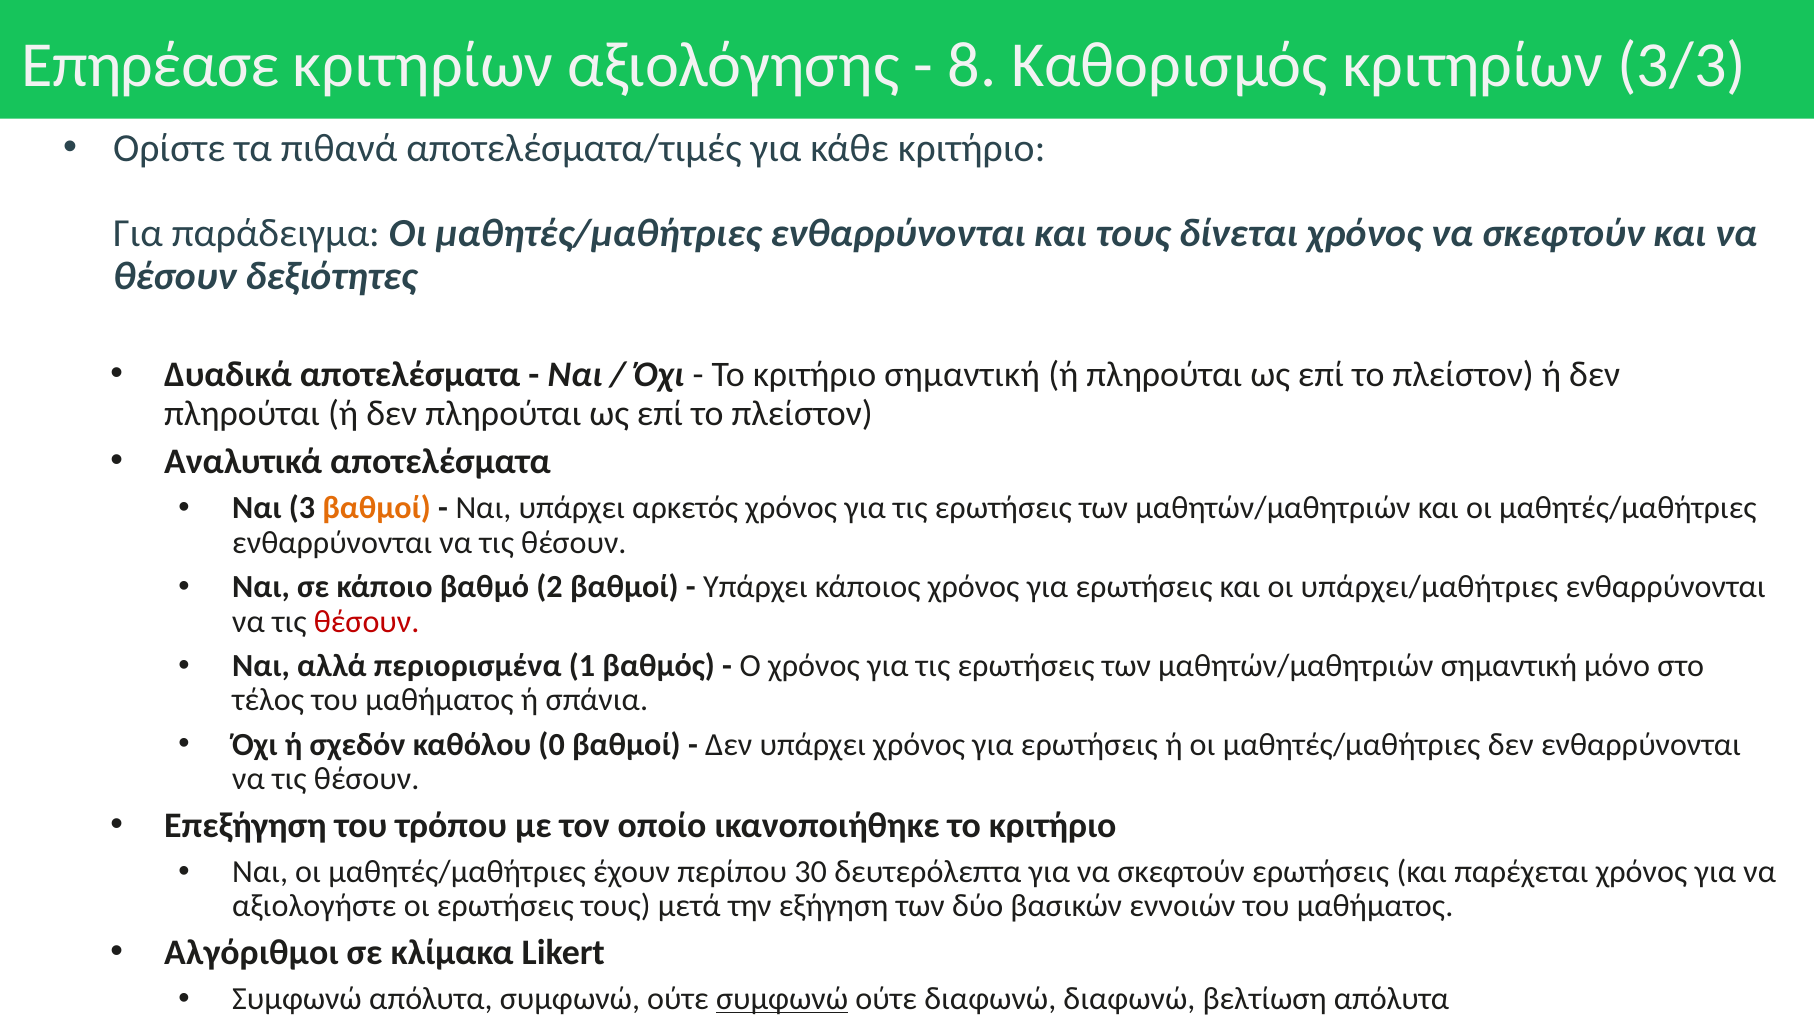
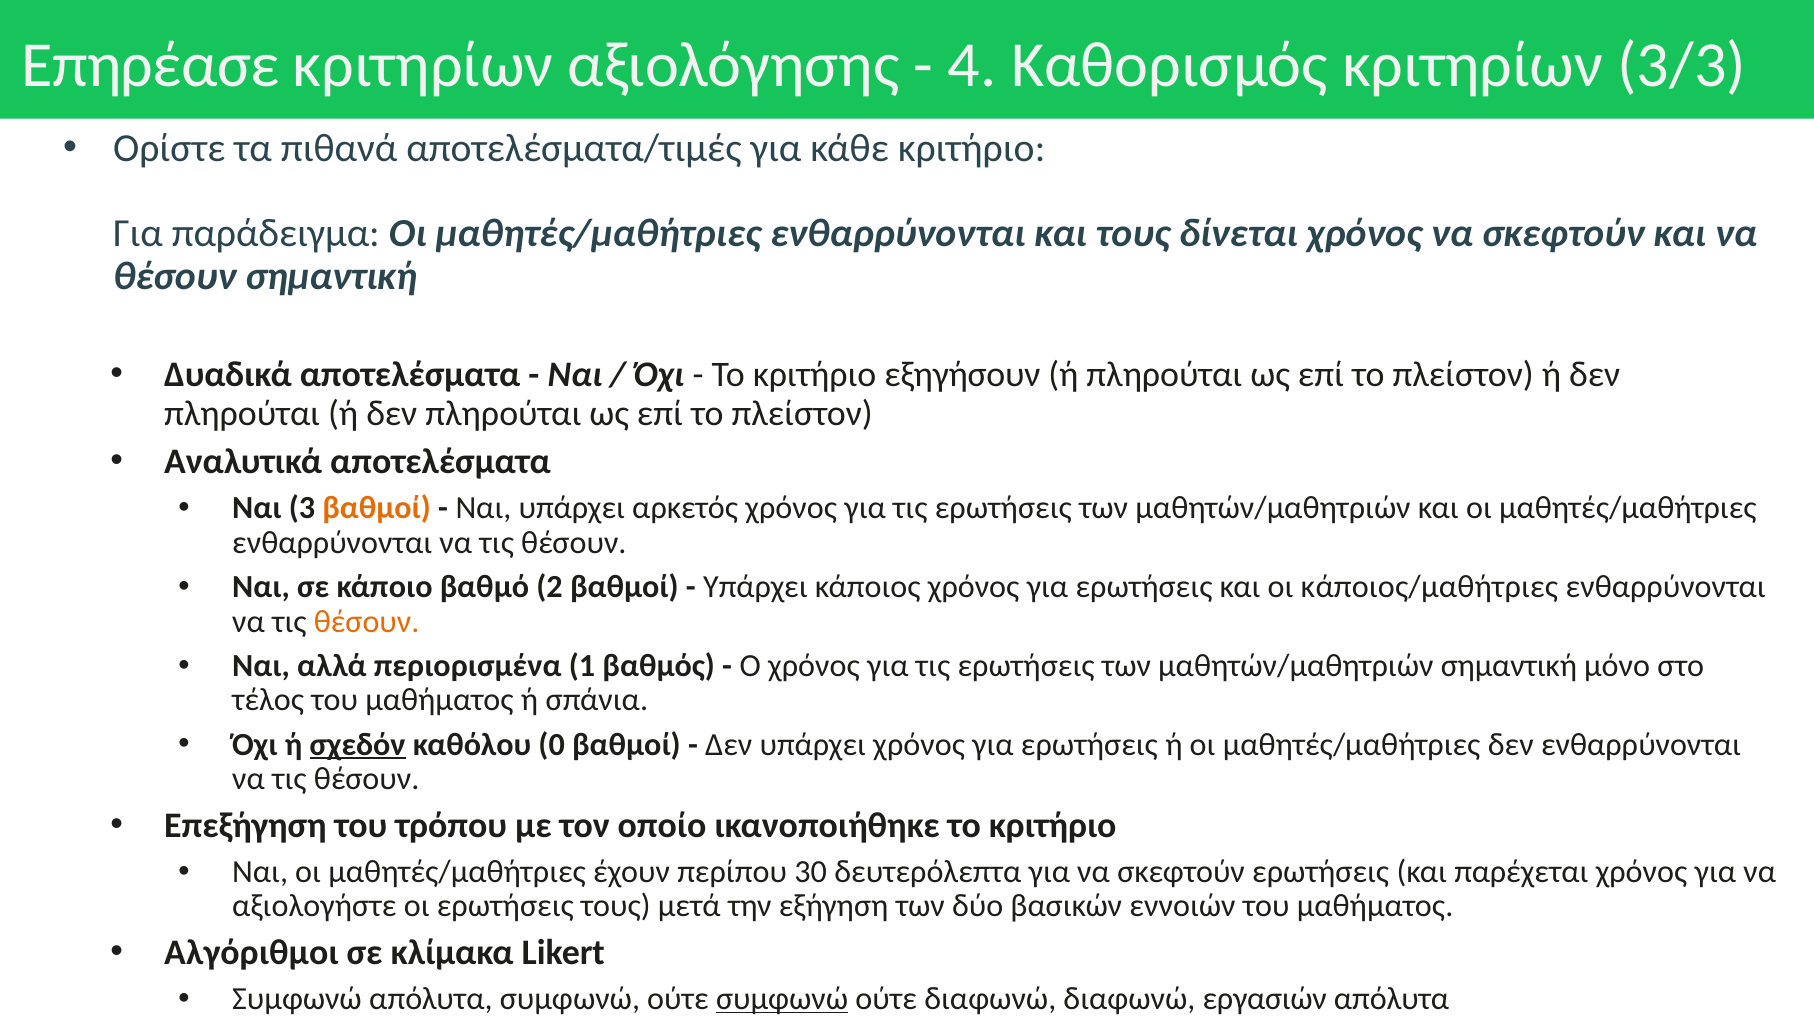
8: 8 -> 4 (972, 65)
θέσουν δεξιότητες: δεξιότητες -> σημαντική (331, 276)
κριτήριο σημαντική: σημαντική -> εξηγήσουν (962, 374)
υπάρχει/μαθήτριες: υπάρχει/μαθήτριες -> κάποιος/μαθήτριες (1429, 586)
θέσουν colour: red -> orange (367, 621)
σχεδόν underline: none -> present (358, 744)
βελτίωση: βελτίωση -> εργασιών (1265, 998)
